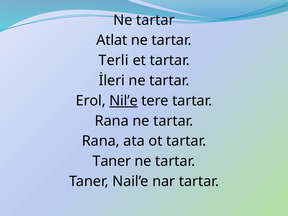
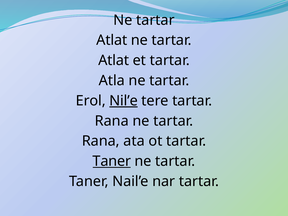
Terli: Terli -> Atlat (114, 60)
İleri: İleri -> Atla (112, 81)
Taner underline: none -> present (112, 161)
